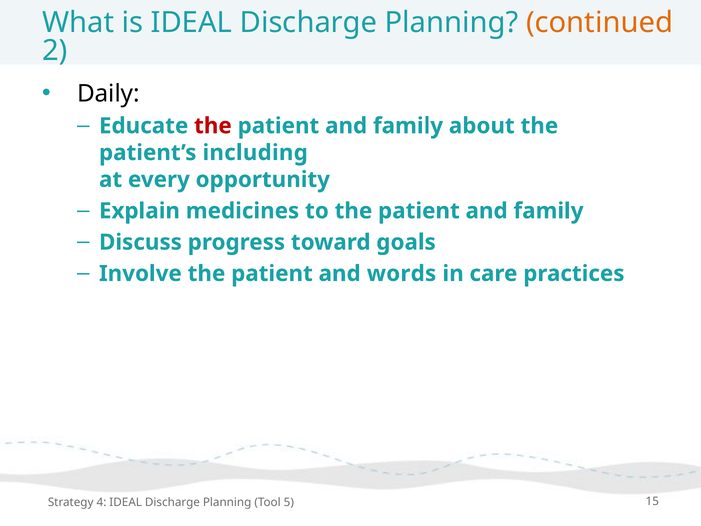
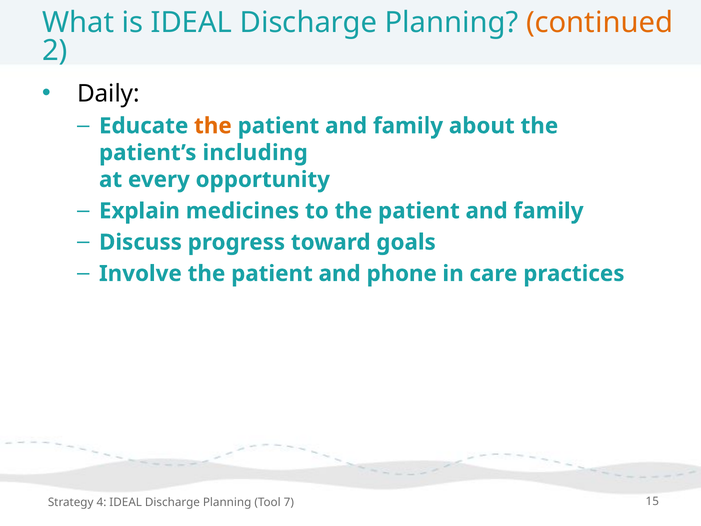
the colour: red -> orange (213, 126)
words: words -> phone (402, 273)
5: 5 -> 7 (289, 502)
